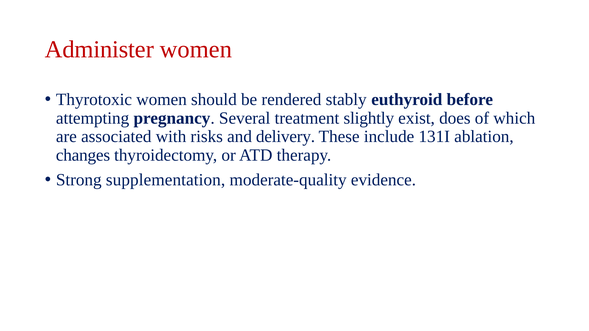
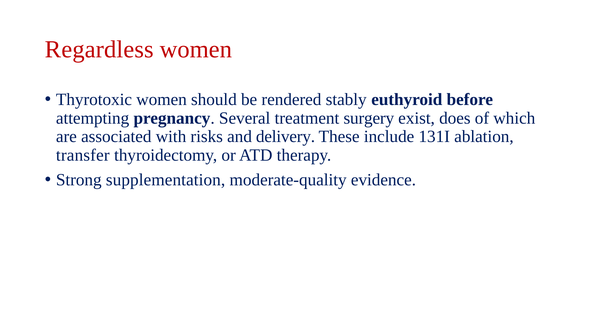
Administer: Administer -> Regardless (99, 49)
slightly: slightly -> surgery (369, 118)
changes: changes -> transfer (83, 155)
